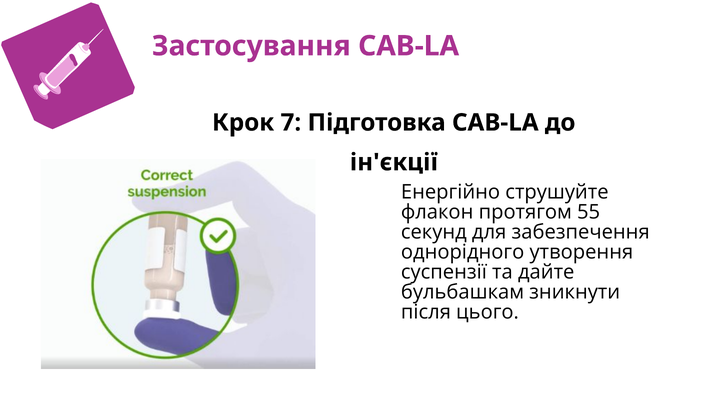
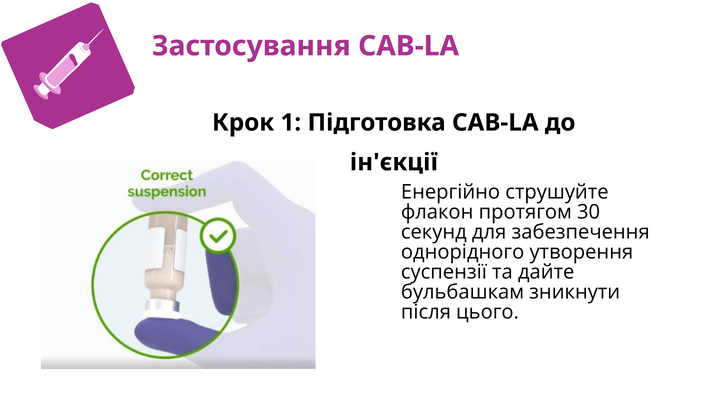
7: 7 -> 1 (291, 122)
55: 55 -> 30 (589, 212)
